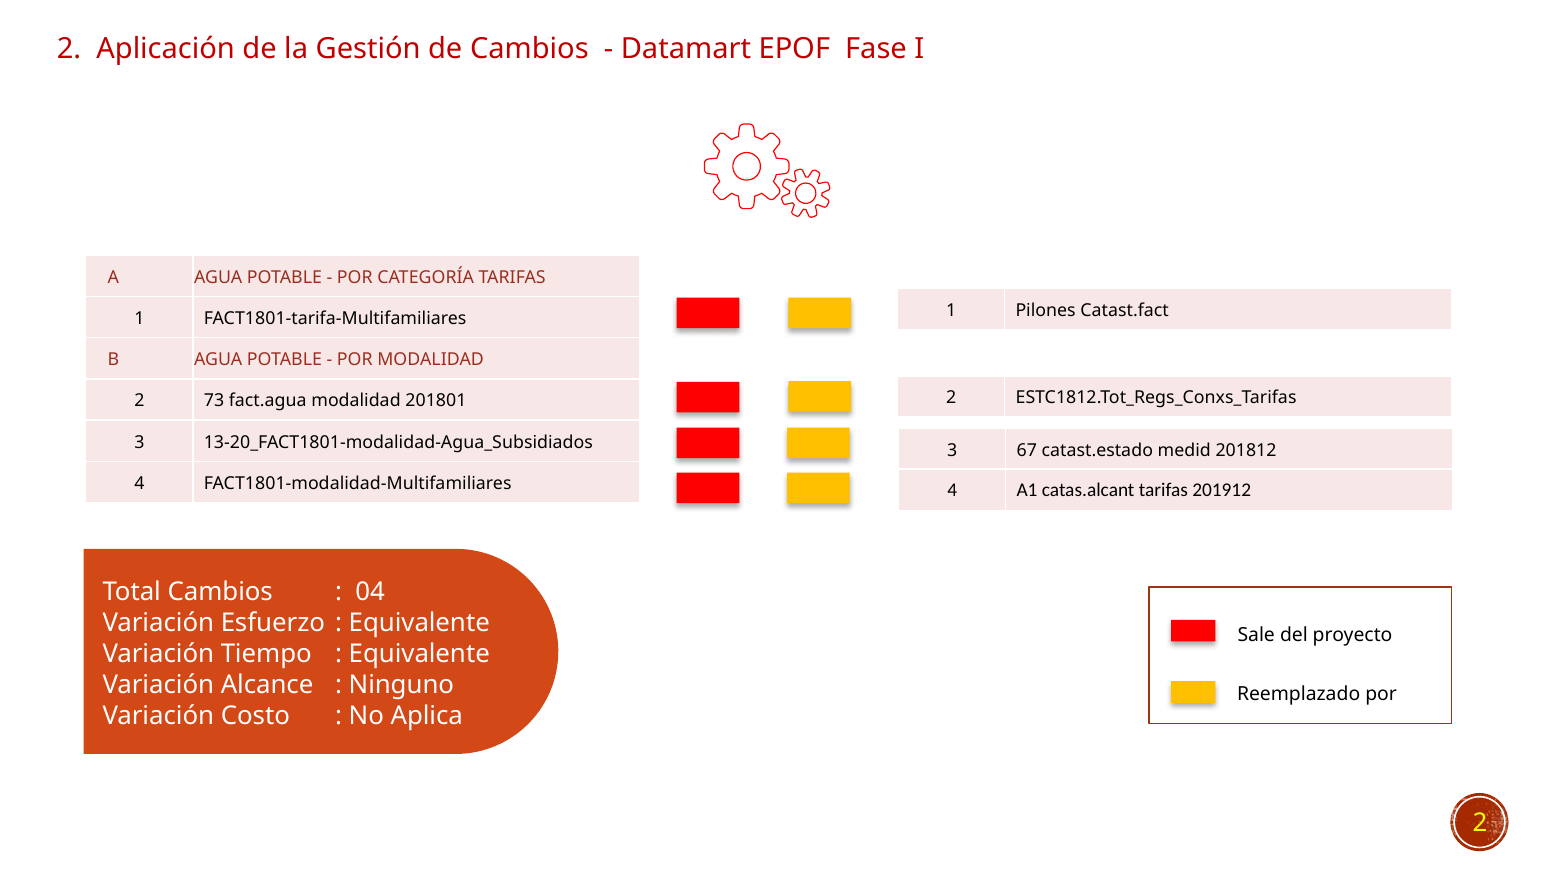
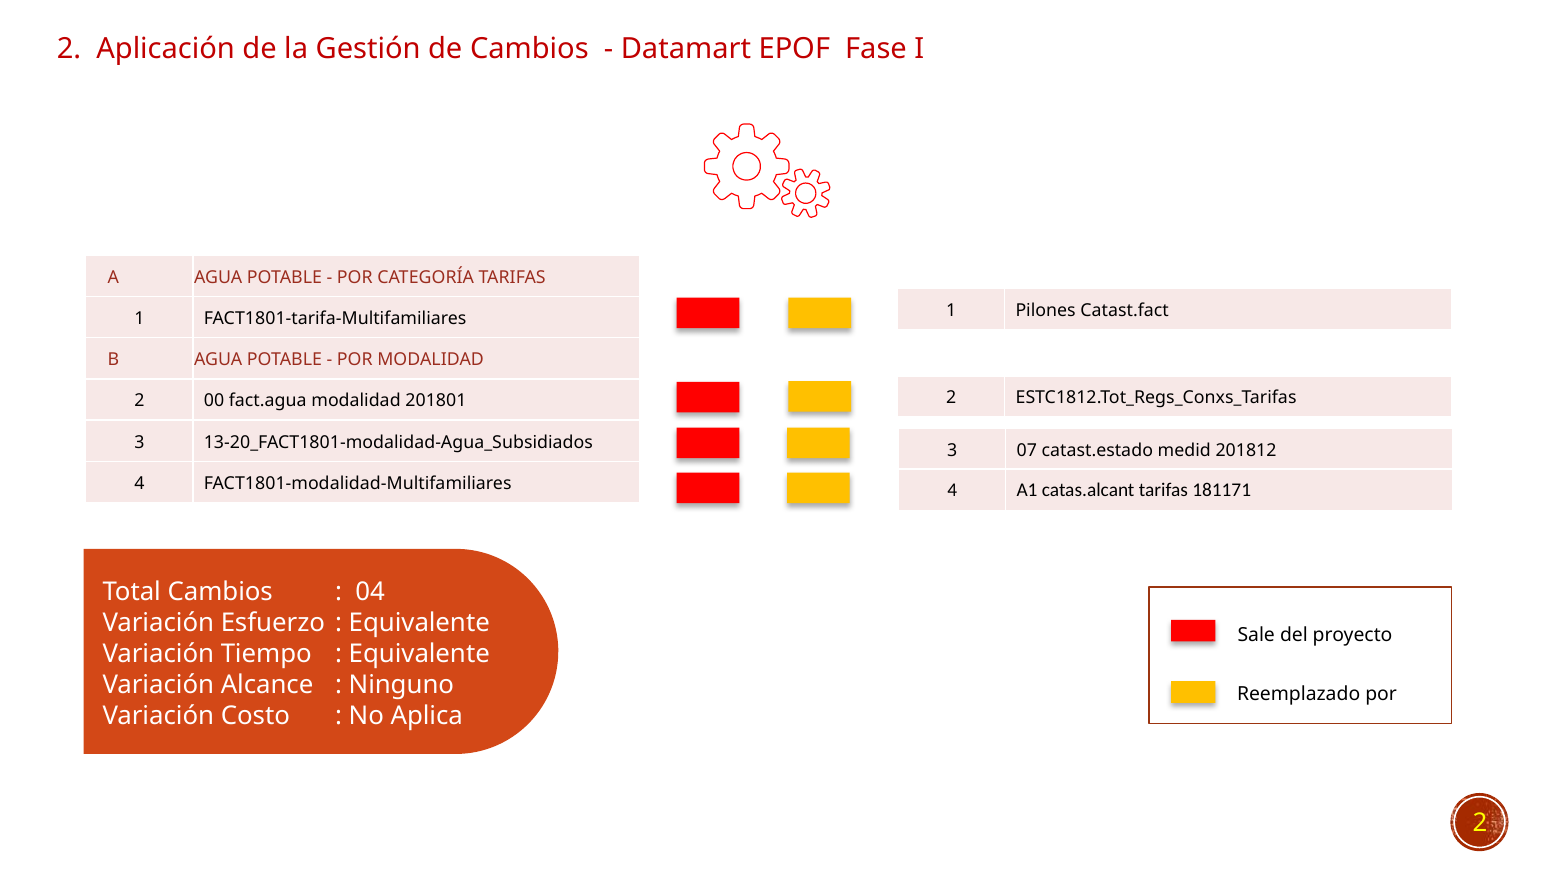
73: 73 -> 00 (214, 401)
67: 67 -> 07 (1027, 450)
201912: 201912 -> 181171 (1222, 490)
